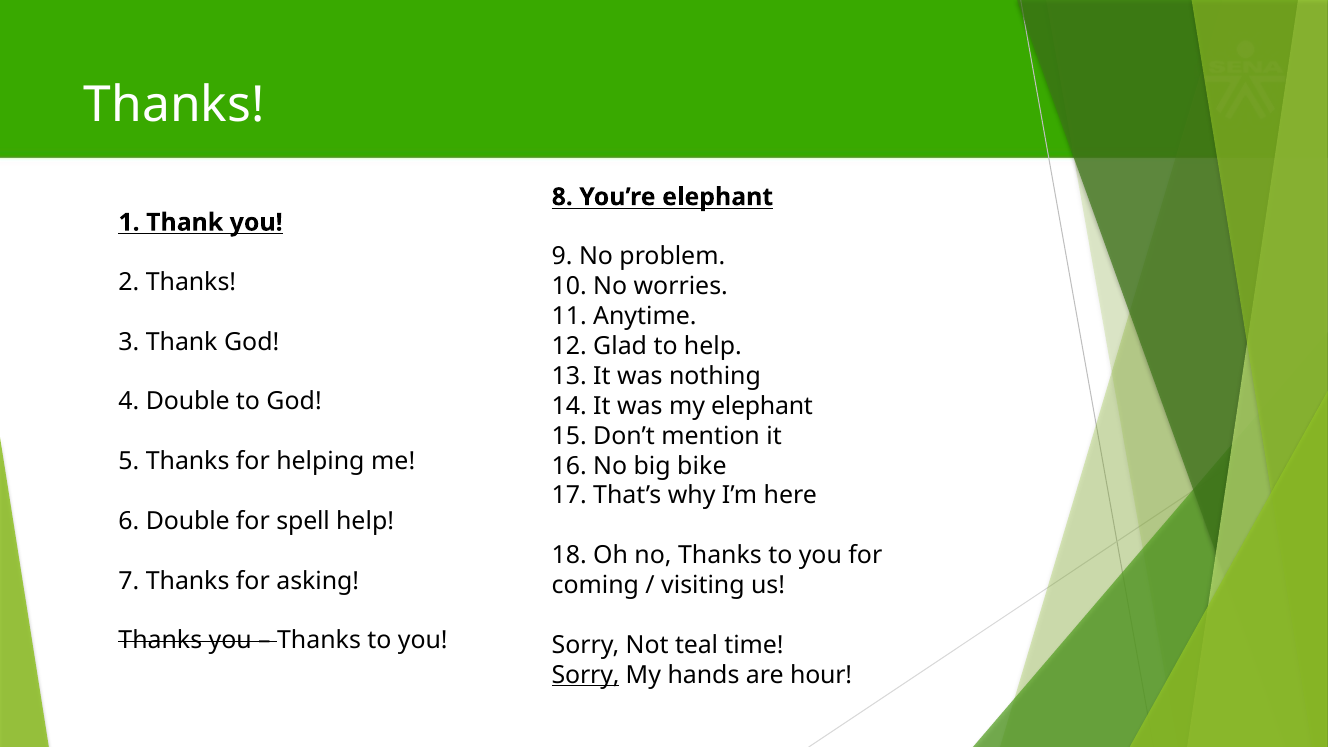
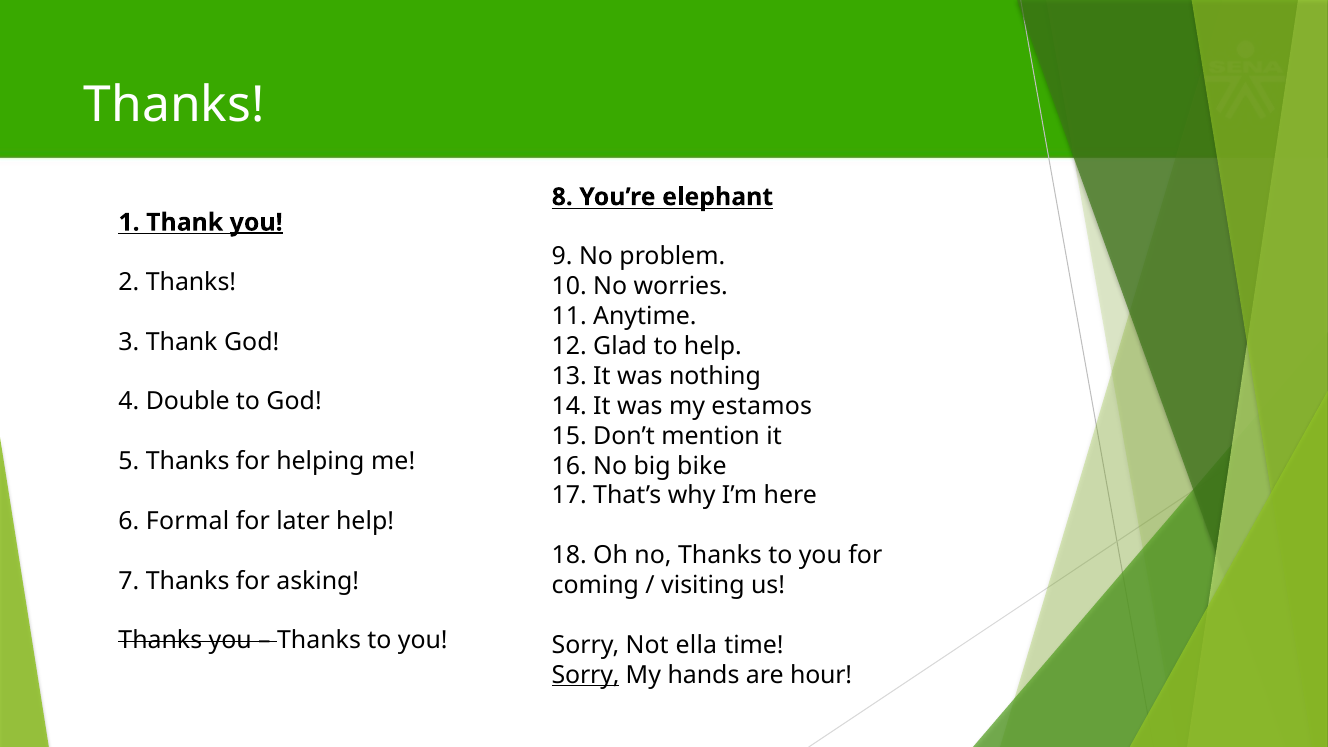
you underline: none -> present (256, 222)
my elephant: elephant -> estamos (762, 406)
6 Double: Double -> Formal (188, 521)
spell: spell -> later (303, 521)
teal: teal -> ella (696, 645)
